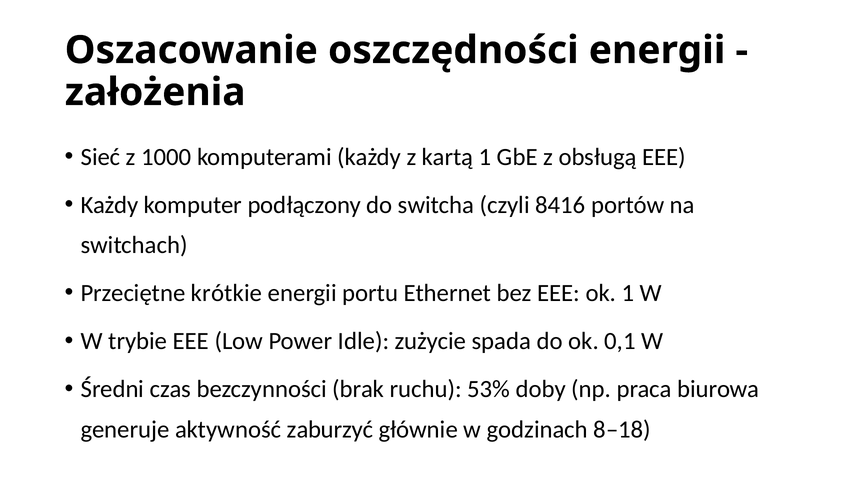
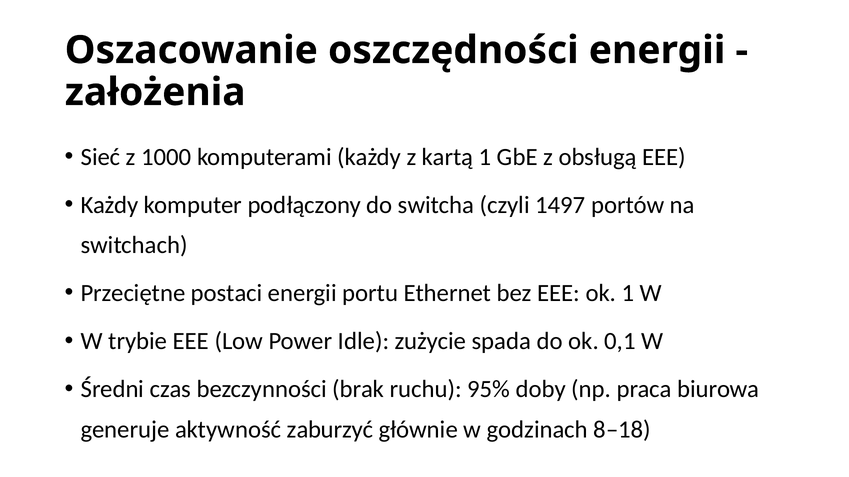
8416: 8416 -> 1497 (560, 205)
krótkie: krótkie -> postaci (227, 294)
53%: 53% -> 95% (489, 390)
